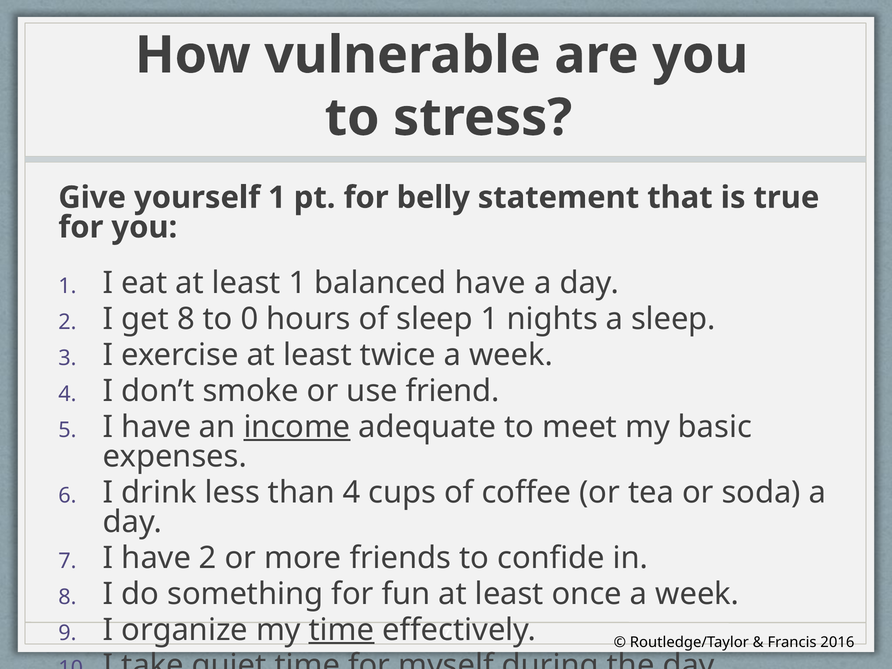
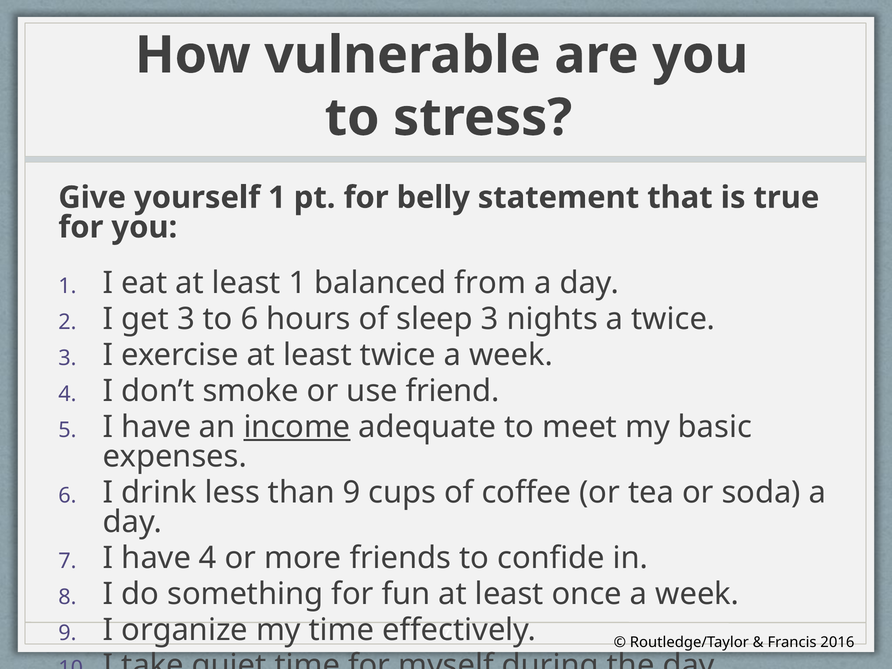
balanced have: have -> from (490, 283)
get 8: 8 -> 3 (186, 319)
to 0: 0 -> 6 (250, 319)
sleep 1: 1 -> 3 (490, 319)
a sleep: sleep -> twice (673, 319)
than 4: 4 -> 9 (352, 492)
have 2: 2 -> 4 (208, 558)
time underline: present -> none (341, 630)
